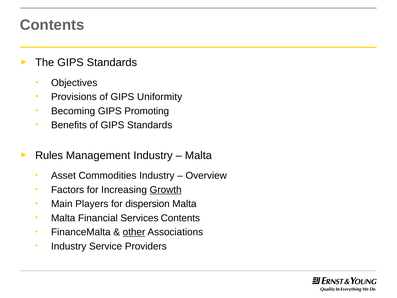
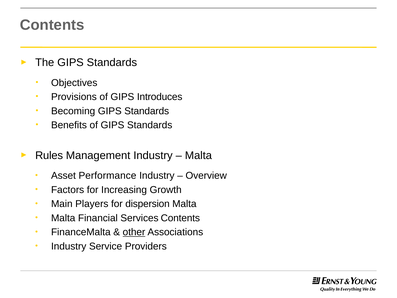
Uniformity: Uniformity -> Introduces (160, 97)
Becoming GIPS Promoting: Promoting -> Standards (147, 111)
Commodities: Commodities -> Performance (107, 176)
Growth underline: present -> none (166, 190)
